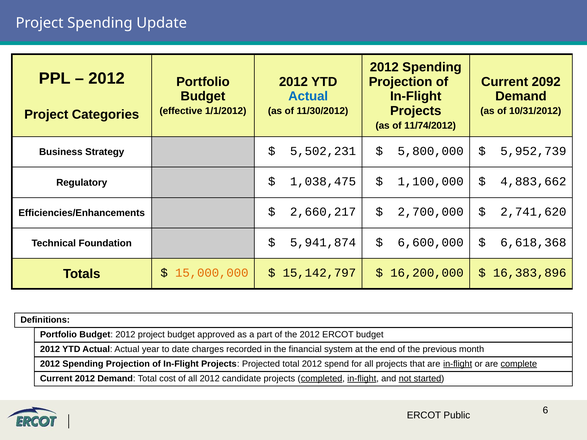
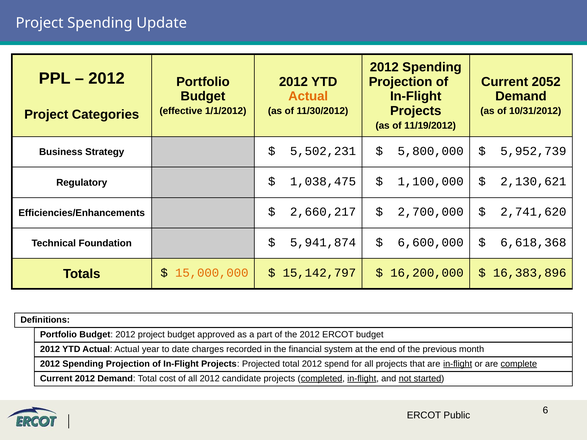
2092: 2092 -> 2052 (546, 82)
Actual colour: blue -> orange (308, 96)
11/74/2012: 11/74/2012 -> 11/19/2012 (430, 126)
4,883,662: 4,883,662 -> 2,130,621 (533, 182)
